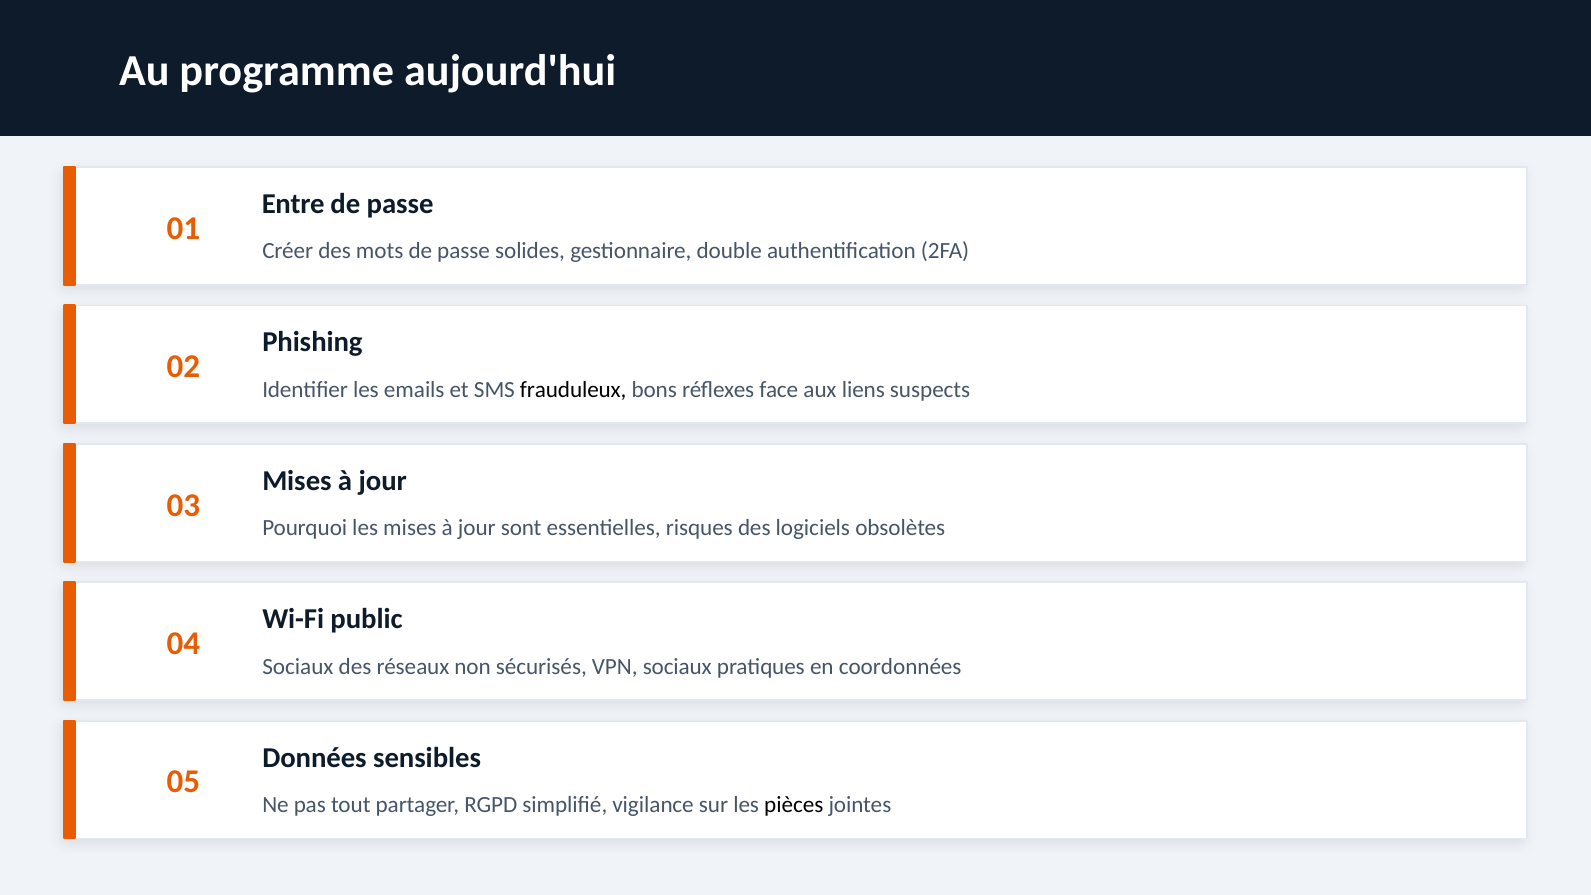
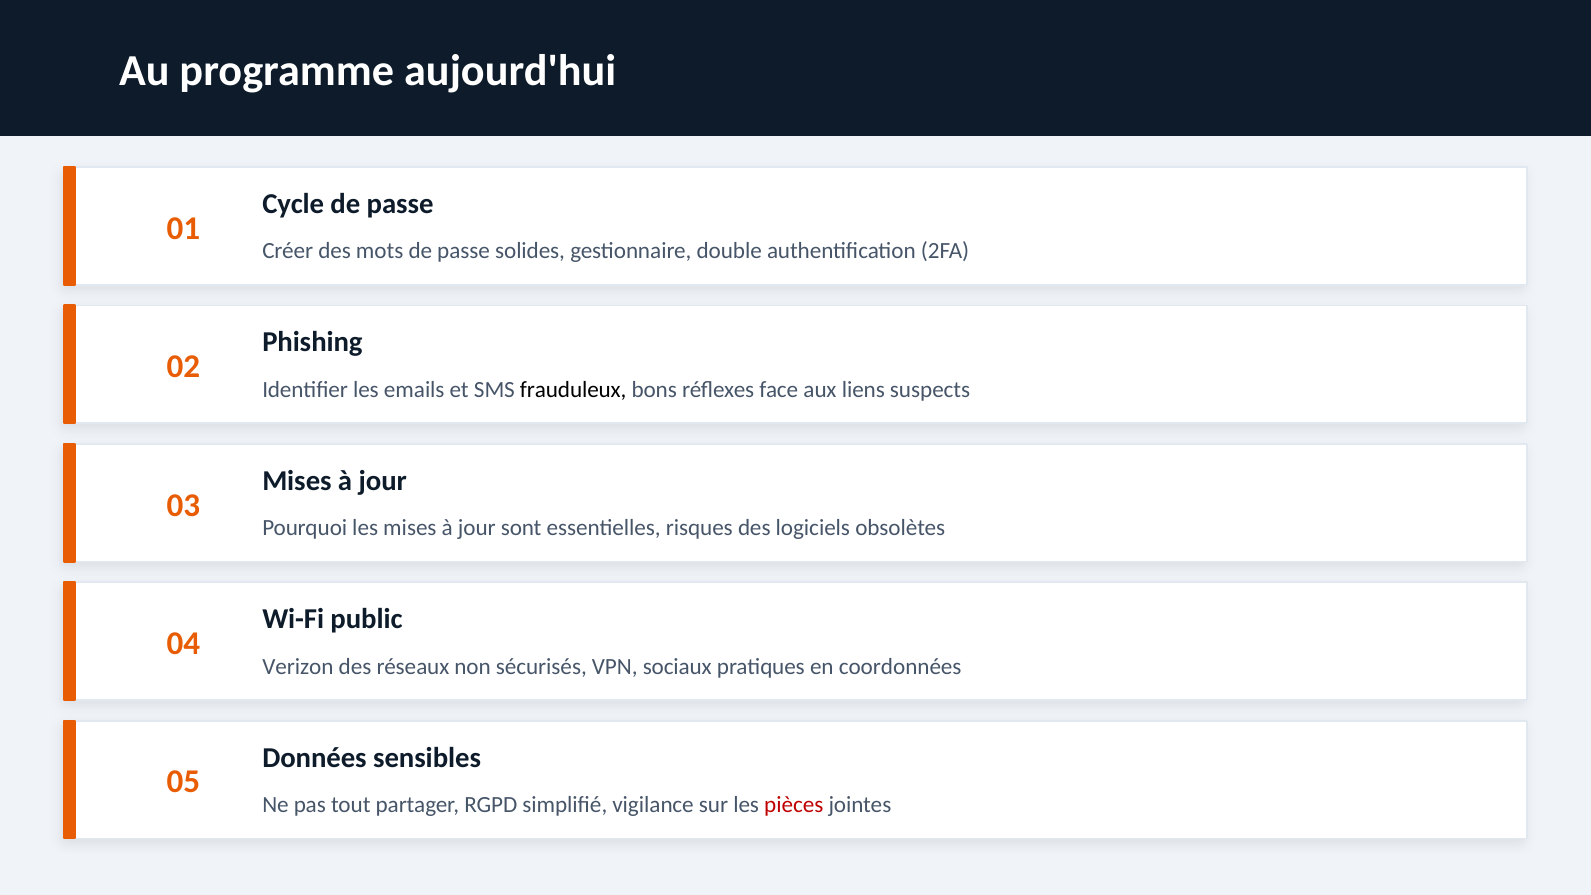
Entre: Entre -> Cycle (293, 204)
Sociaux: Sociaux -> Verizon (298, 667)
pièces colour: black -> red (794, 805)
